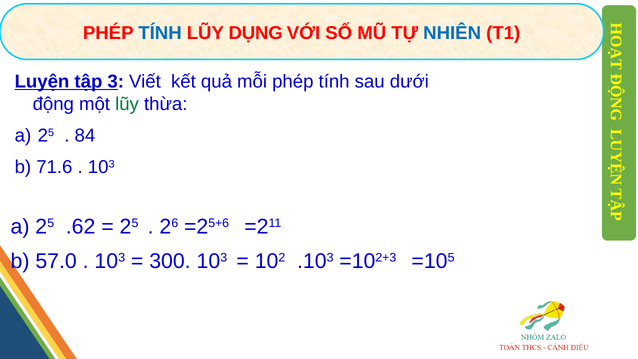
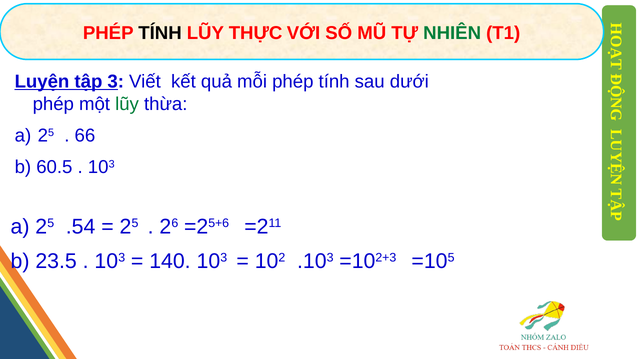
TÍNH colour: blue -> black (160, 33)
DỤNG: DỤNG -> THỰC (256, 33)
NHIÊN colour: blue -> green (452, 33)
động: động -> phép (53, 104)
84: 84 -> 66 (85, 136)
71.6: 71.6 -> 60.5 (54, 167)
.62: .62 -> .54 (81, 227)
57.0: 57.0 -> 23.5 (56, 261)
300: 300 -> 140 (170, 261)
